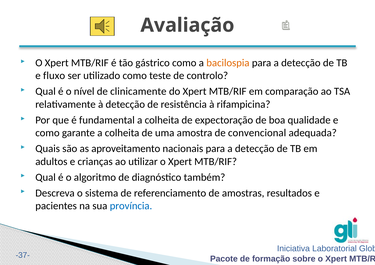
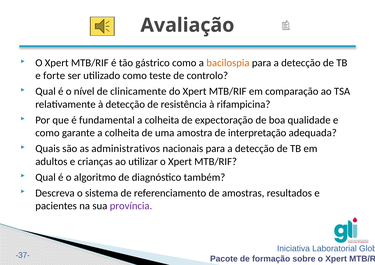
fluxo: fluxo -> forte (54, 76)
convencional: convencional -> interpretação (257, 133)
aproveitamento: aproveitamento -> administrativos (126, 148)
província colour: blue -> purple (131, 206)
